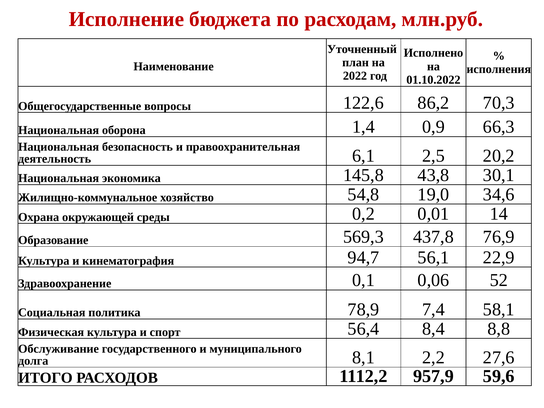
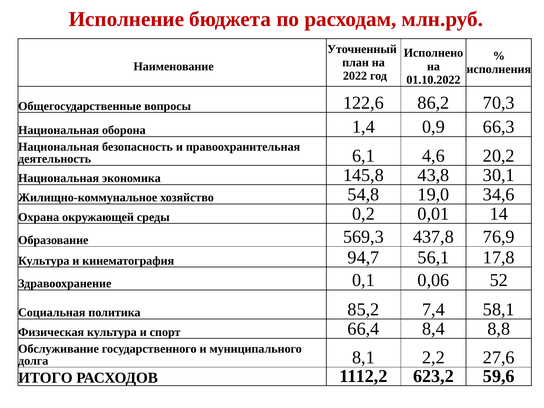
2,5: 2,5 -> 4,6 (433, 156)
22,9: 22,9 -> 17,8 (499, 258)
78,9: 78,9 -> 85,2 (364, 309)
56,4: 56,4 -> 66,4 (364, 329)
957,9: 957,9 -> 623,2 (434, 376)
